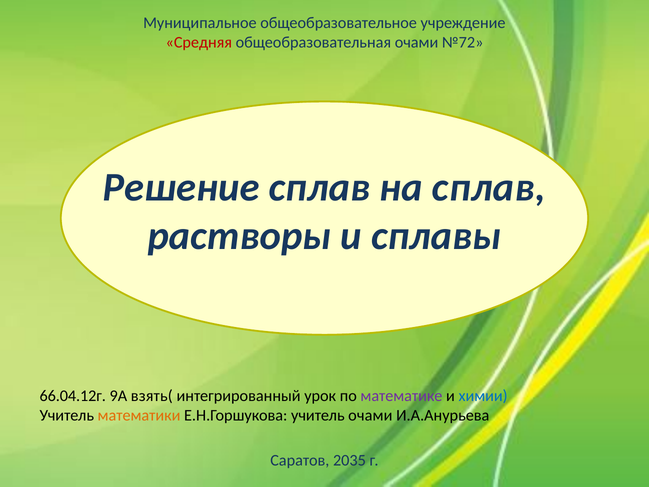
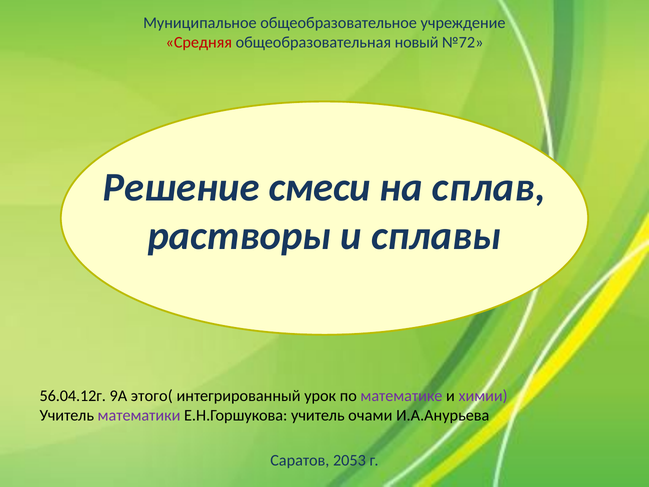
общеобразовательная очами: очами -> новый (417, 42)
Решение сплав: сплав -> смеси (320, 187)
66.04.12г: 66.04.12г -> 56.04.12г (73, 396)
взять(: взять( -> этого( (152, 396)
химии colour: blue -> purple (483, 396)
математики colour: orange -> purple (139, 415)
2035: 2035 -> 2053 (349, 460)
